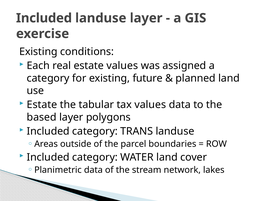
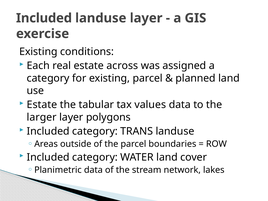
estate values: values -> across (122, 66)
existing future: future -> parcel (148, 78)
based: based -> larger (42, 117)
